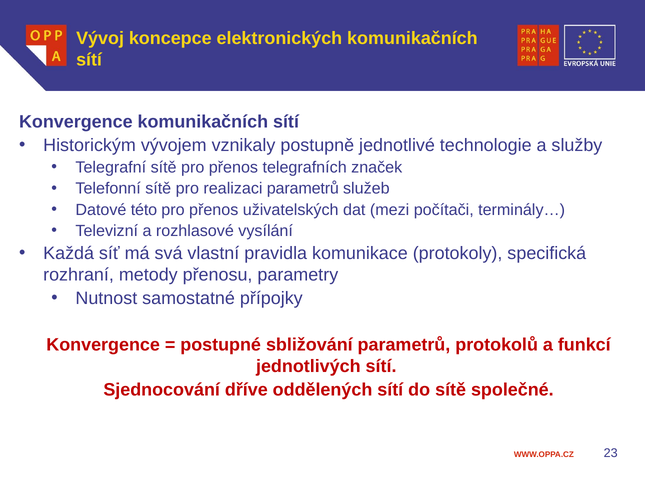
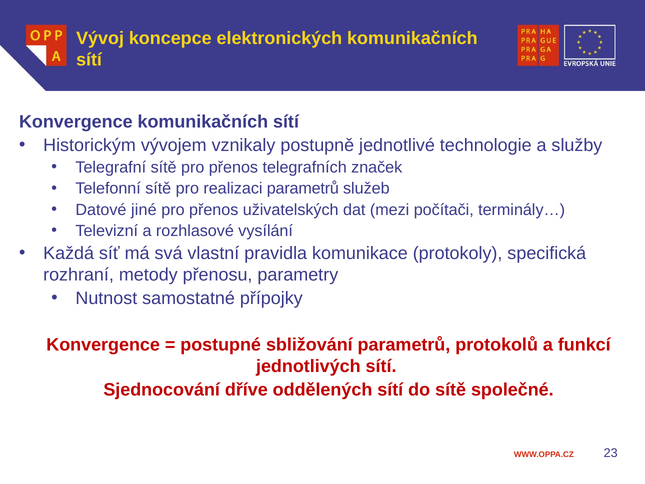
této: této -> jiné (144, 210)
